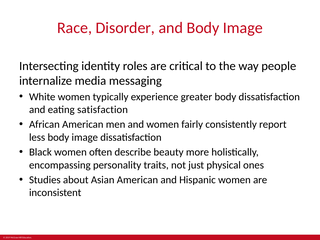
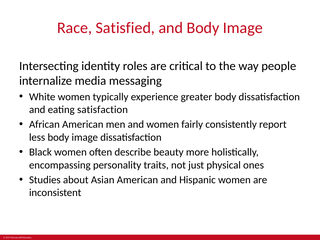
Disorder: Disorder -> Satisfied (125, 28)
